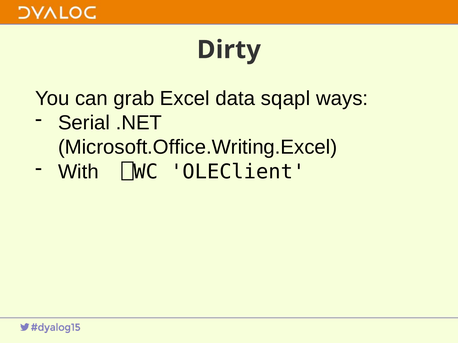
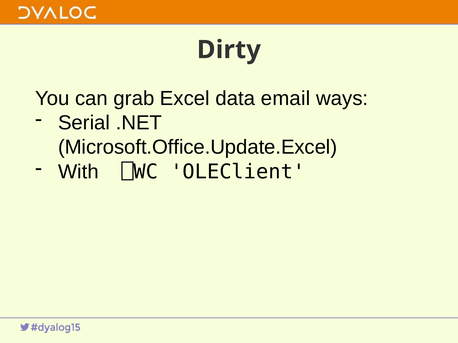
sqapl: sqapl -> email (286, 99)
Microsoft.Office.Writing.Excel: Microsoft.Office.Writing.Excel -> Microsoft.Office.Update.Excel (198, 147)
